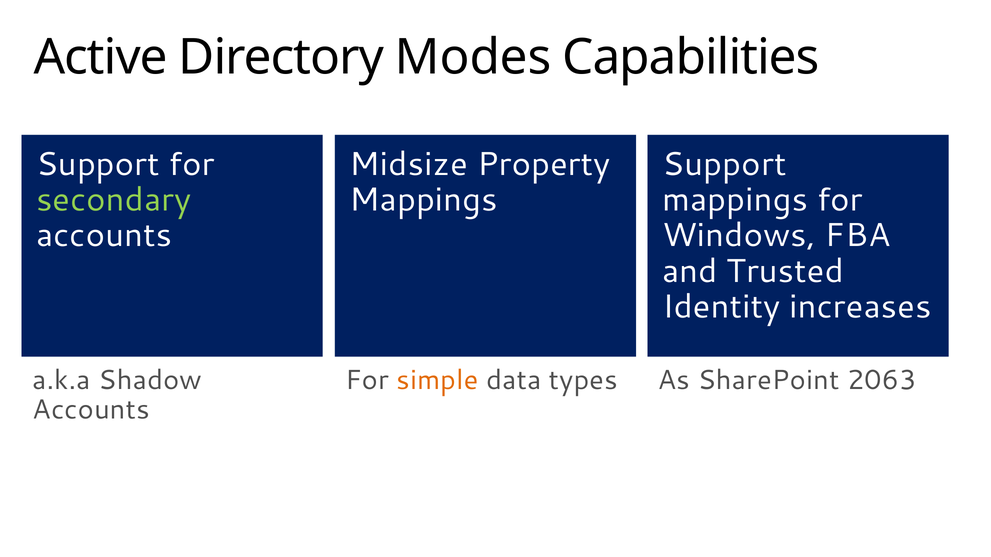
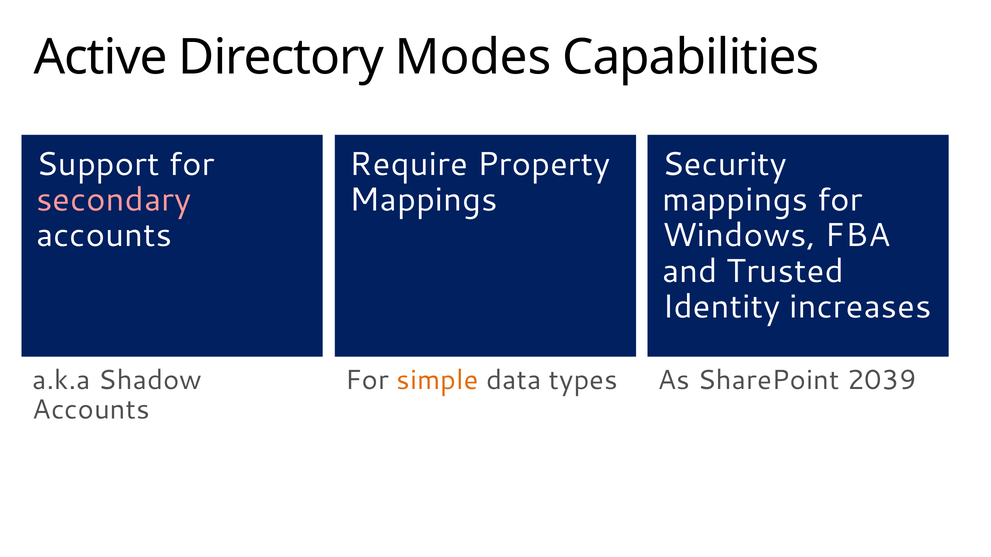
Midsize: Midsize -> Require (409, 164)
Support: Support -> Security (724, 164)
secondary colour: light green -> pink (114, 200)
2063: 2063 -> 2039 (882, 380)
